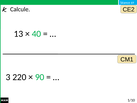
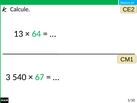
40: 40 -> 64 (36, 34)
220: 220 -> 540 (19, 77)
90: 90 -> 67 (40, 77)
